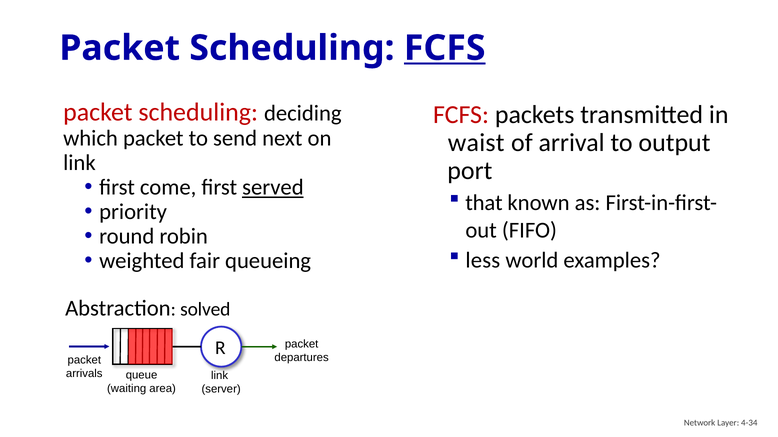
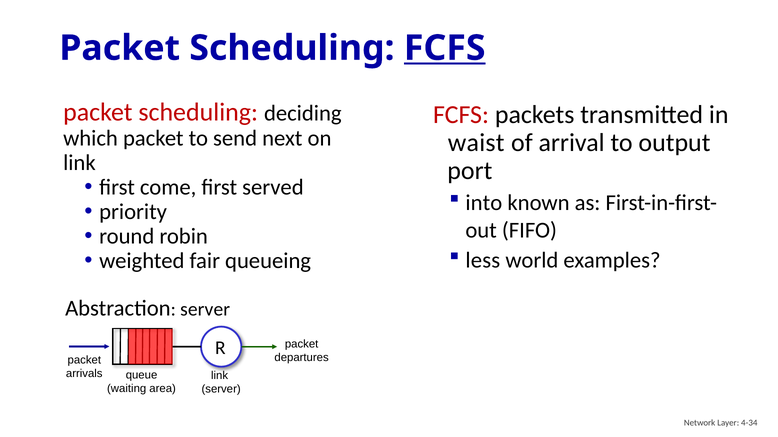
served underline: present -> none (273, 188)
that: that -> into (484, 203)
solved: solved -> server (205, 310)
